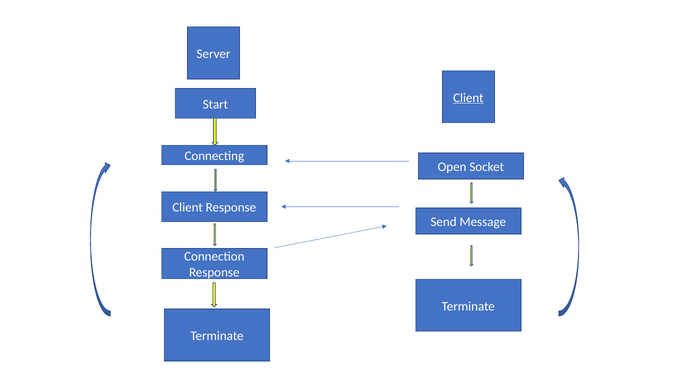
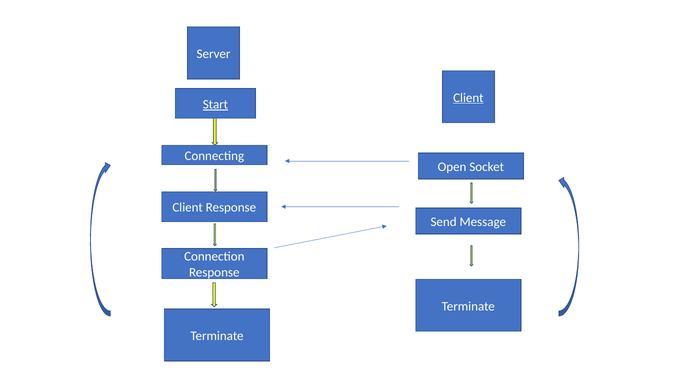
Start underline: none -> present (215, 104)
